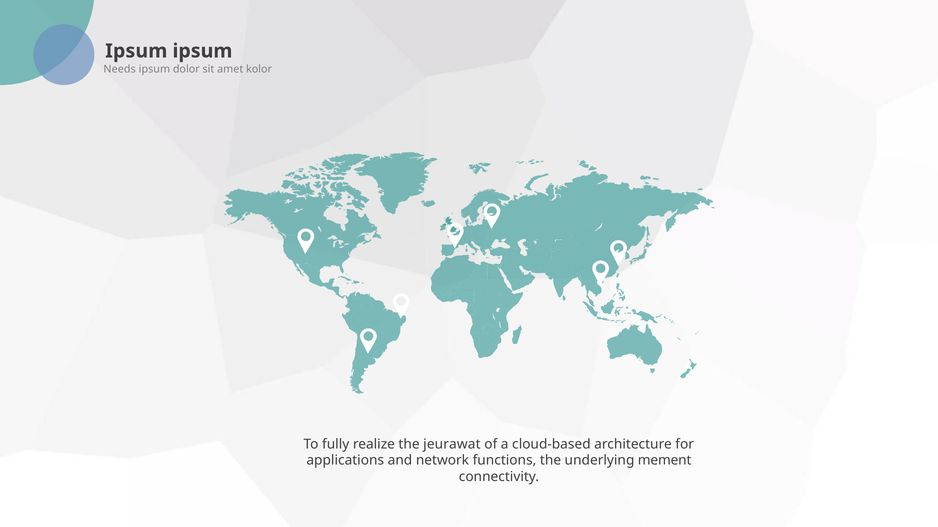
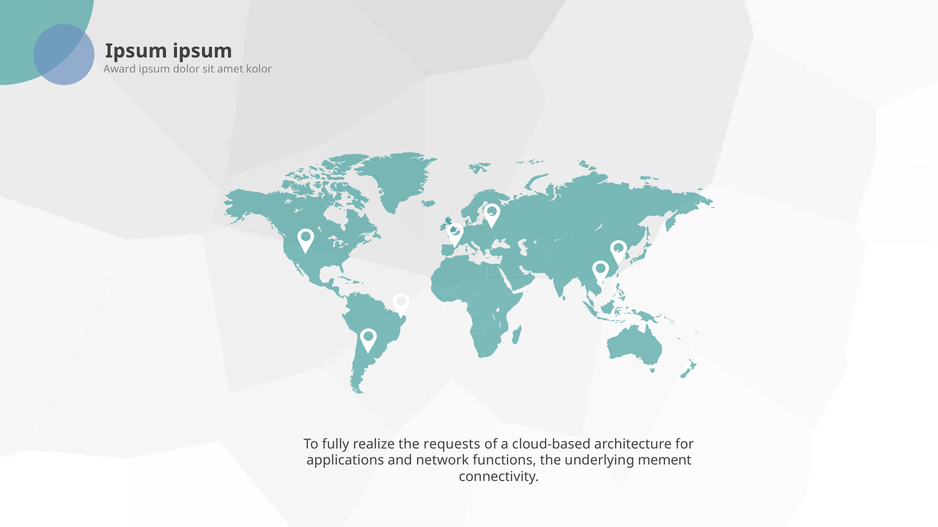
Needs: Needs -> Award (120, 69)
jeurawat: jeurawat -> requests (452, 445)
